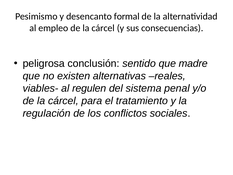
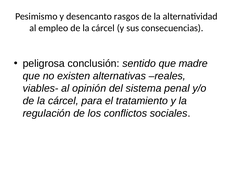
formal: formal -> rasgos (127, 16)
regulen: regulen -> opinión (89, 88)
